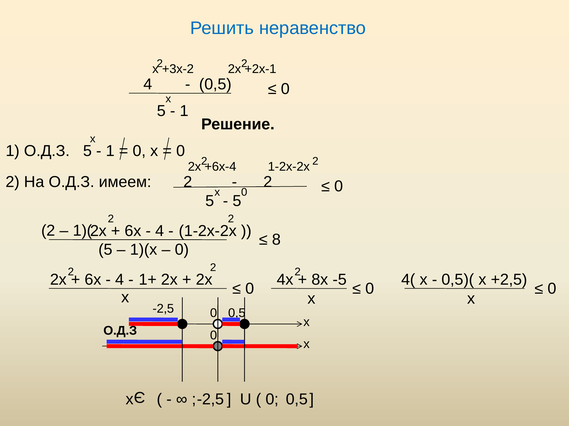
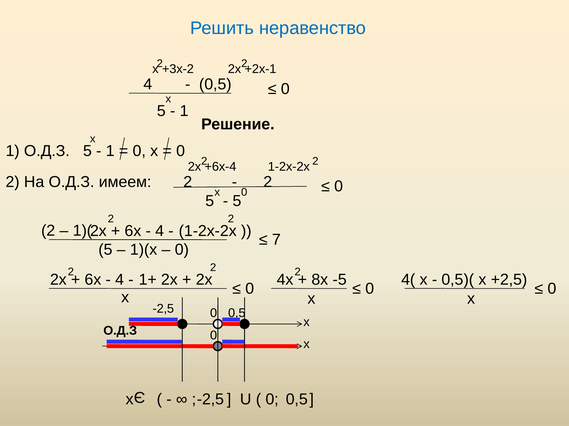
8: 8 -> 7 (276, 240)
